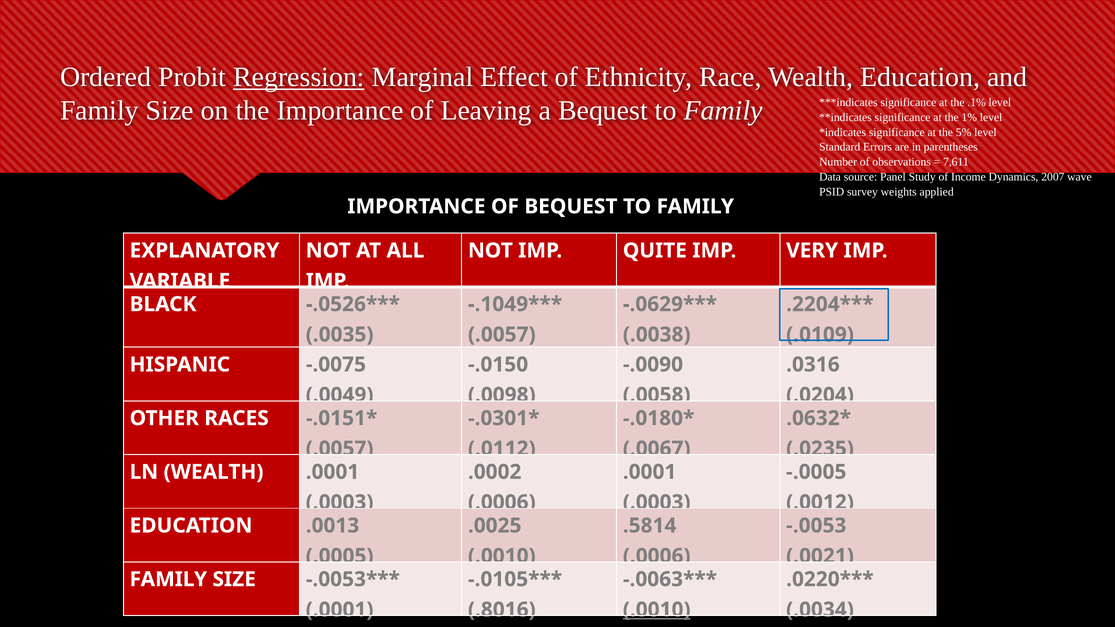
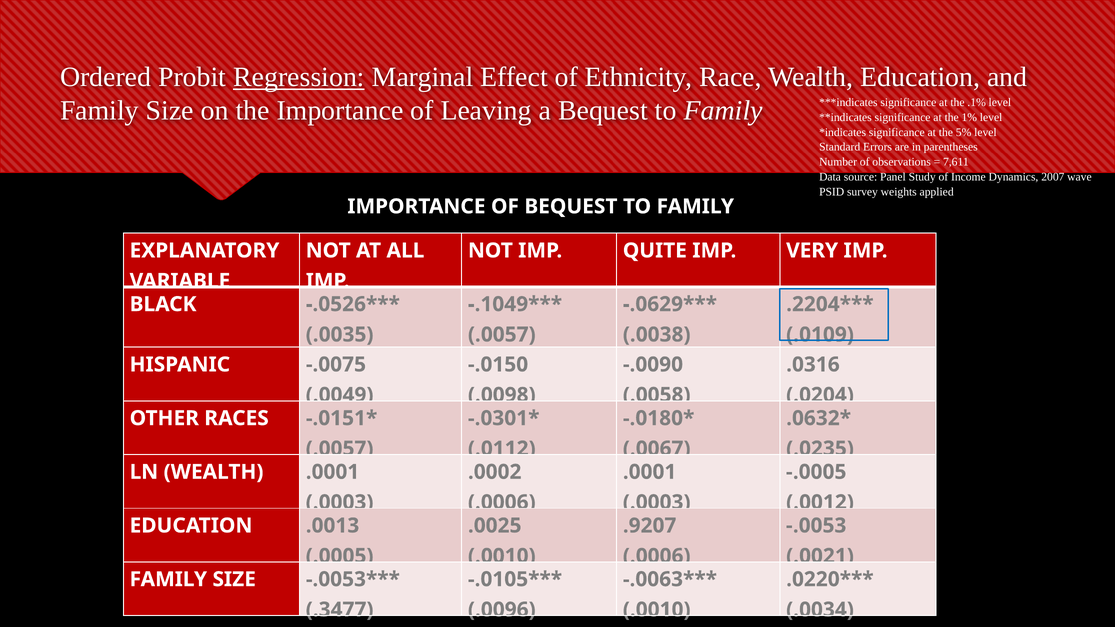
.5814: .5814 -> .9207 (650, 526)
.0001: .0001 -> .3477 (340, 610)
.8016: .8016 -> .0096 (502, 610)
.0010 underline: present -> none (657, 610)
